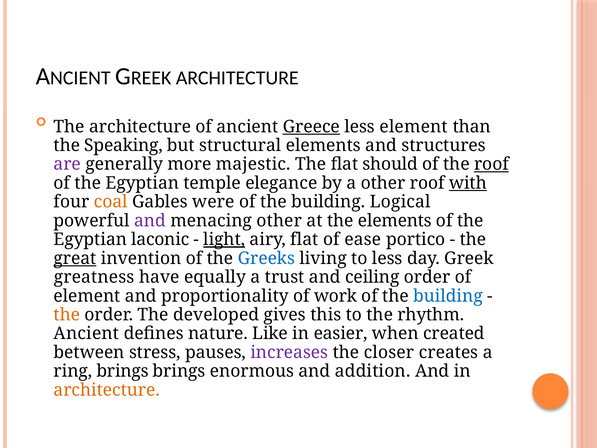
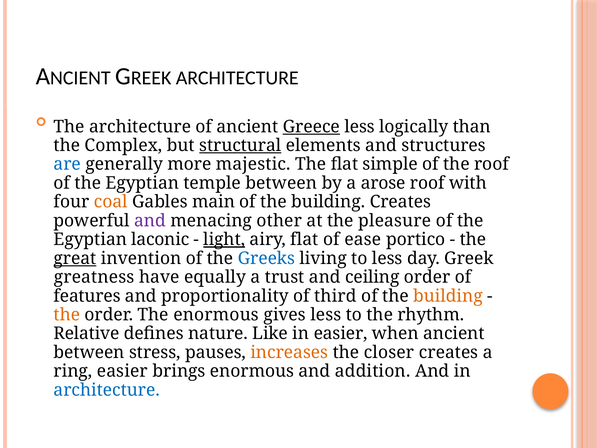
less element: element -> logically (414, 127)
Speaking: Speaking -> Complex (123, 145)
structural underline: none -> present (240, 145)
are colour: purple -> blue (67, 164)
should: should -> simple (390, 164)
roof underline: present -> none (491, 164)
temple elegance: elegance -> between (281, 183)
a other: other -> arose (383, 183)
with underline: present -> none (468, 183)
were: were -> main (214, 202)
building Logical: Logical -> Creates (400, 202)
the elements: elements -> pleasure (395, 221)
element: element -> features (87, 296)
work: work -> third (335, 296)
building colour: blue -> orange (448, 296)
The developed: developed -> enormous (216, 315)
gives this: this -> less (326, 315)
Ancient: Ancient -> Relative (87, 333)
when created: created -> ancient (454, 333)
increases colour: purple -> orange (289, 352)
ring brings: brings -> easier (122, 371)
architecture colour: orange -> blue (107, 390)
